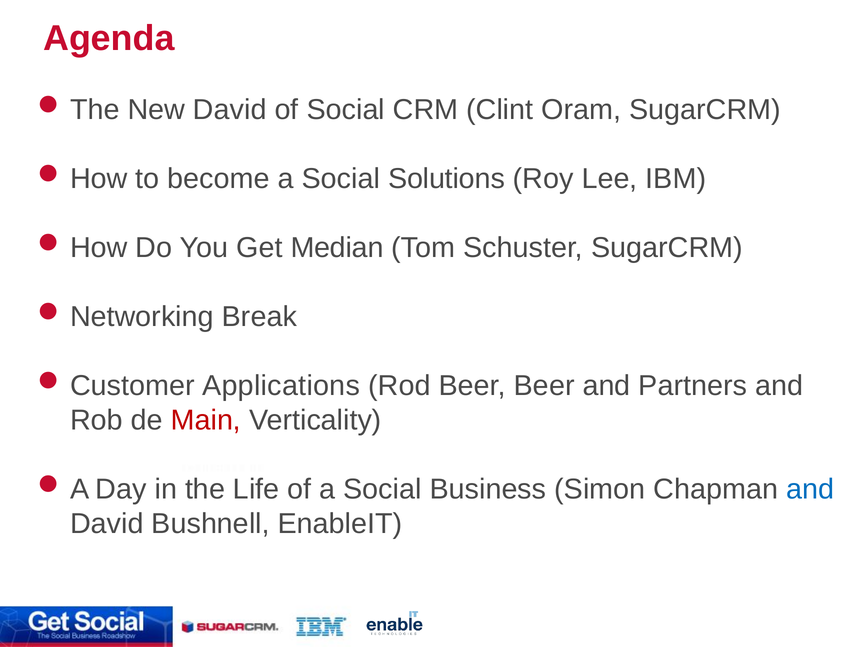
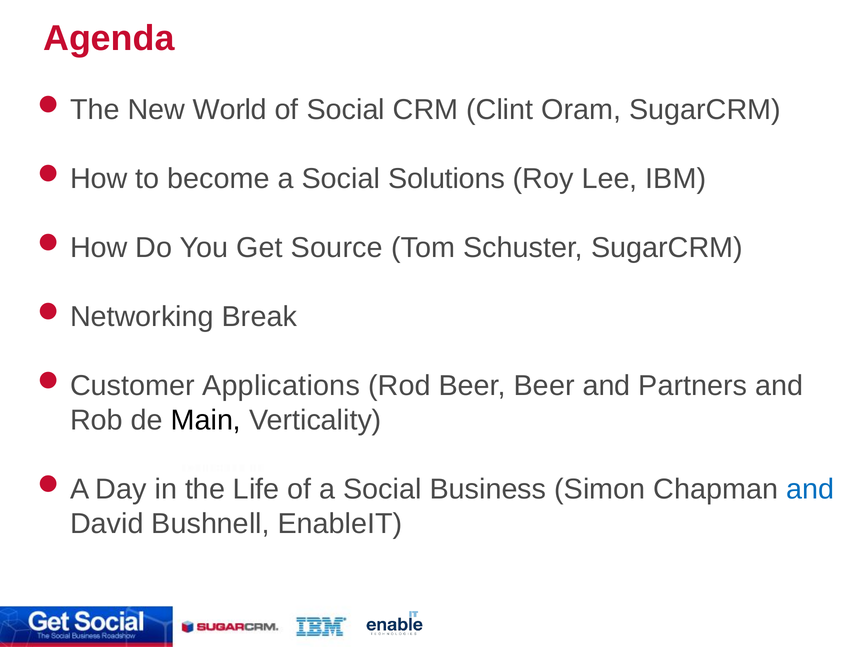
New David: David -> World (230, 110)
Median: Median -> Source (337, 248)
Main colour: red -> black (206, 421)
